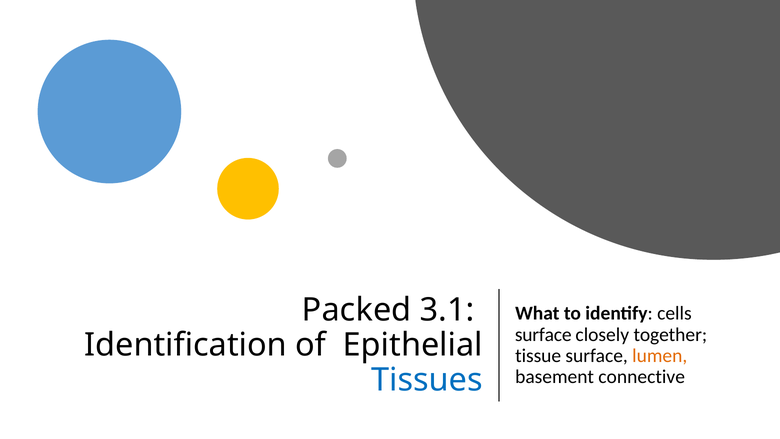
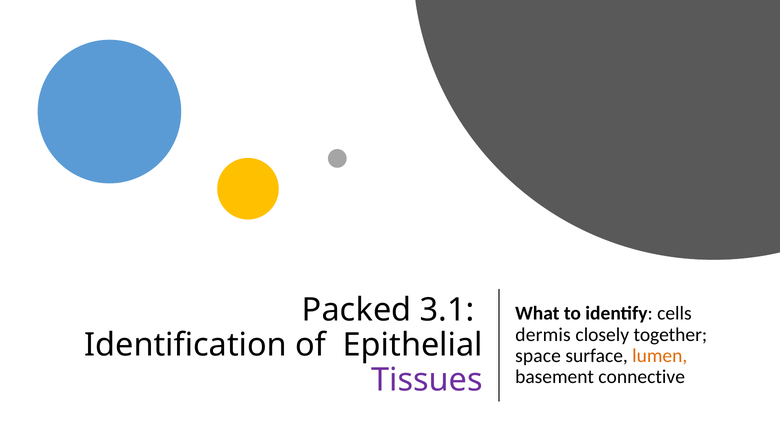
surface: surface -> dermis (543, 334)
tissue: tissue -> space (538, 355)
Tissues colour: blue -> purple (427, 380)
